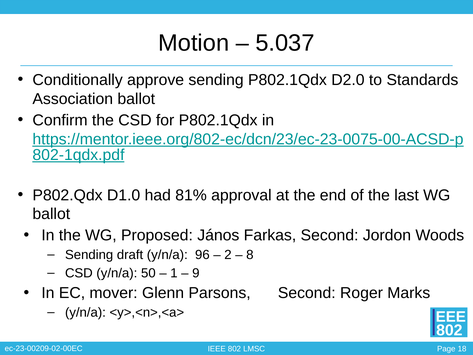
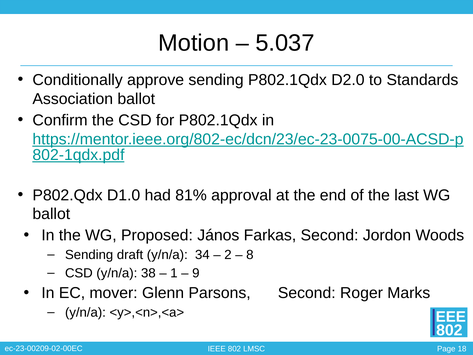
96: 96 -> 34 (202, 255)
50: 50 -> 38 (148, 273)
